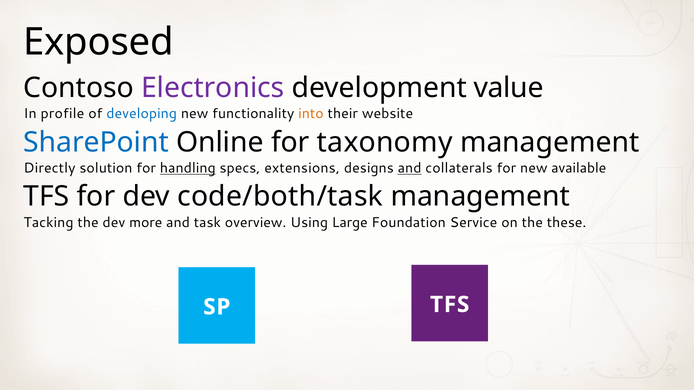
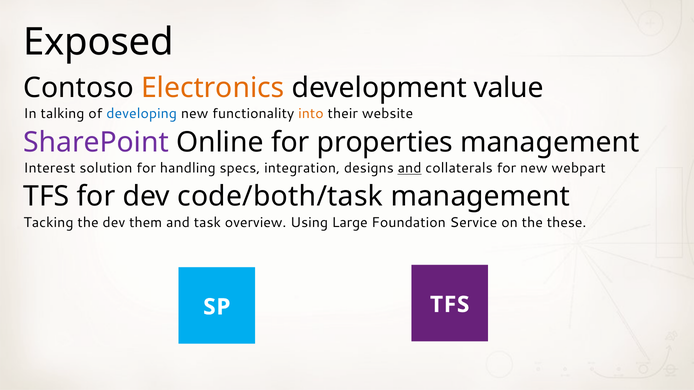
Electronics colour: purple -> orange (213, 88)
profile: profile -> talking (63, 114)
SharePoint colour: blue -> purple (96, 142)
taxonomy: taxonomy -> properties (385, 142)
Directly: Directly -> Interest (50, 168)
handling underline: present -> none (188, 168)
extensions: extensions -> integration (302, 168)
available: available -> webpart (579, 168)
more: more -> them (146, 223)
